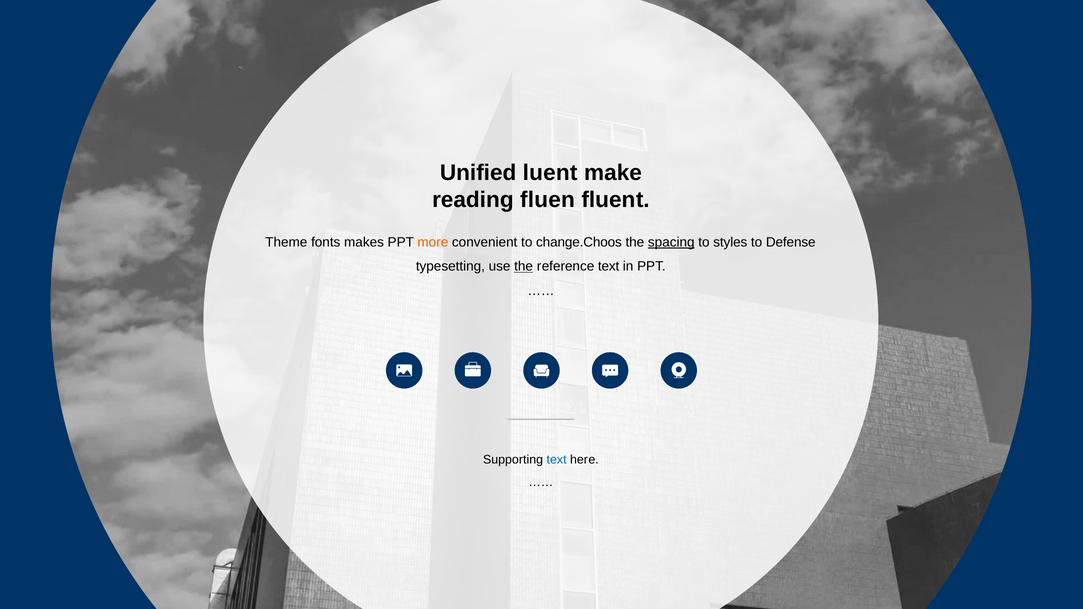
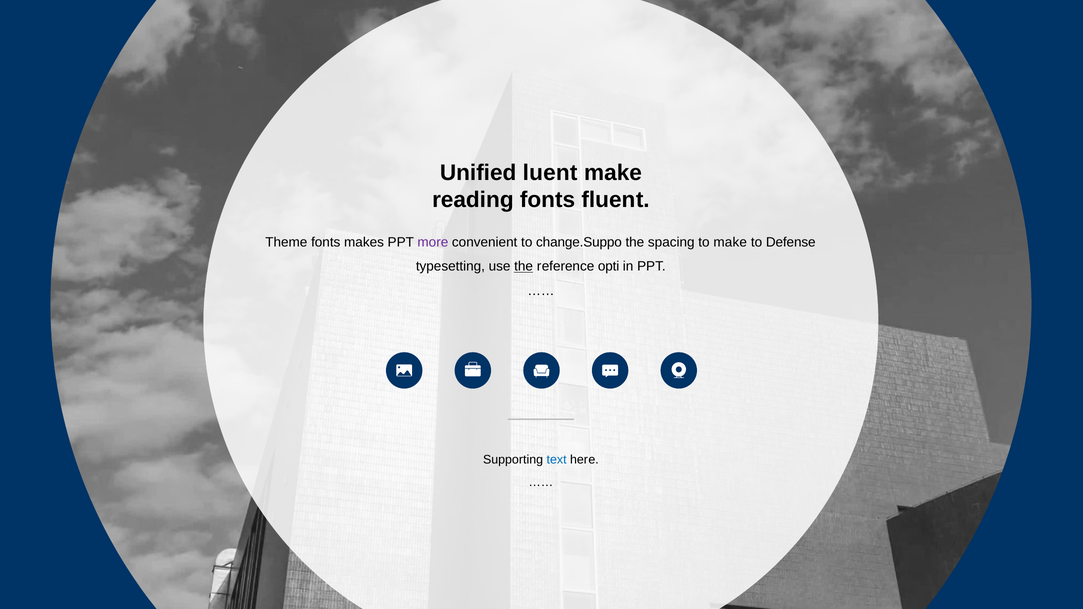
reading fluen: fluen -> fonts (548, 200)
more colour: orange -> purple (433, 242)
change.Choos: change.Choos -> change.Suppo (579, 242)
spacing underline: present -> none (671, 242)
to styles: styles -> make (730, 242)
eference text: text -> opti (609, 267)
